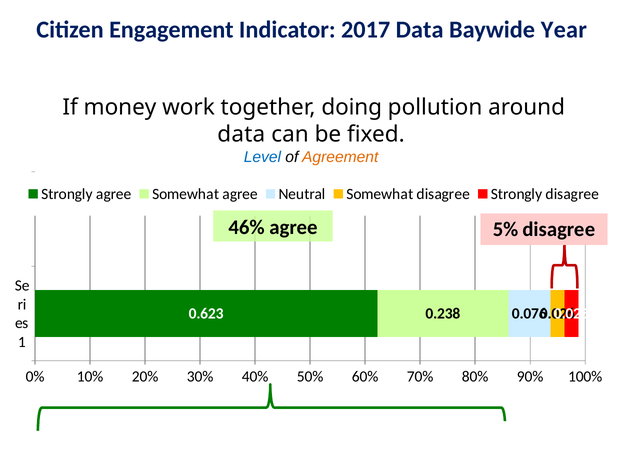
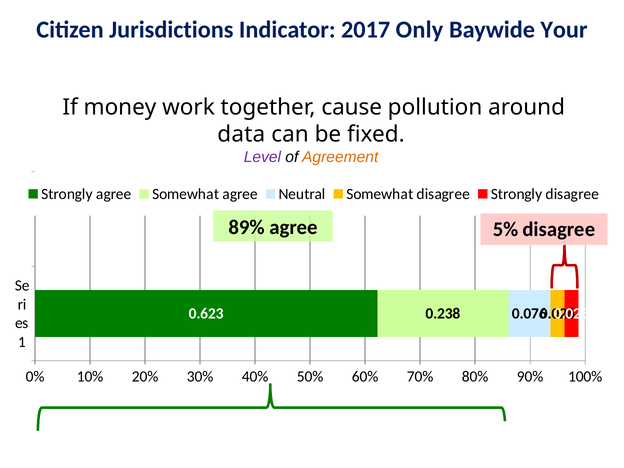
Engagement: Engagement -> Jurisdictions (171, 30)
2017 Data: Data -> Only (420, 30)
Year: Year -> Your (564, 30)
doing: doing -> cause (352, 108)
Level colour: blue -> purple (262, 157)
46%: 46% -> 89% (246, 227)
